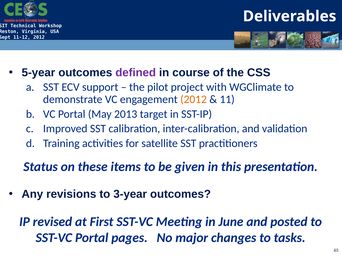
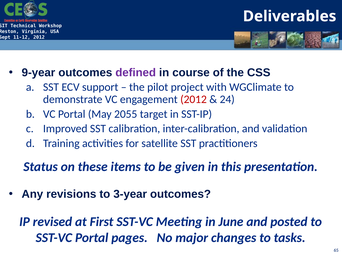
5-year: 5-year -> 9-year (38, 72)
2012 colour: orange -> red (194, 99)
11: 11 -> 24 (227, 99)
2013: 2013 -> 2055 (126, 114)
